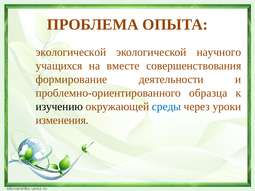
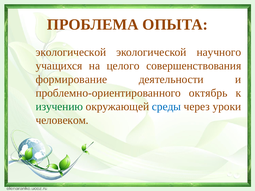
вместе: вместе -> целого (123, 66)
образца: образца -> октябрь (208, 93)
изучению colour: black -> green (59, 107)
изменения: изменения -> человеком (62, 120)
